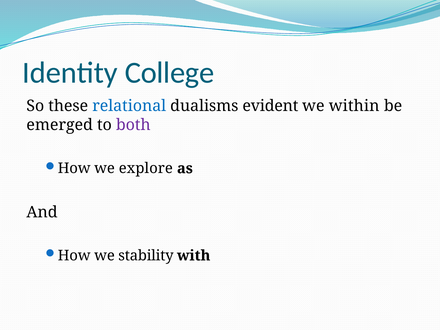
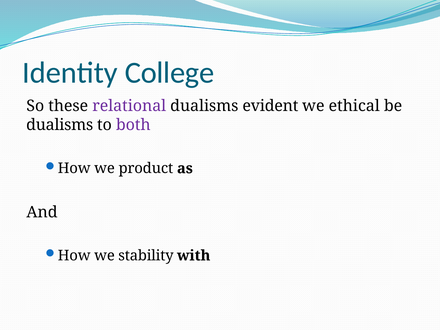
relational colour: blue -> purple (129, 106)
within: within -> ethical (354, 106)
emerged: emerged -> dualisms (60, 125)
explore: explore -> product (146, 168)
